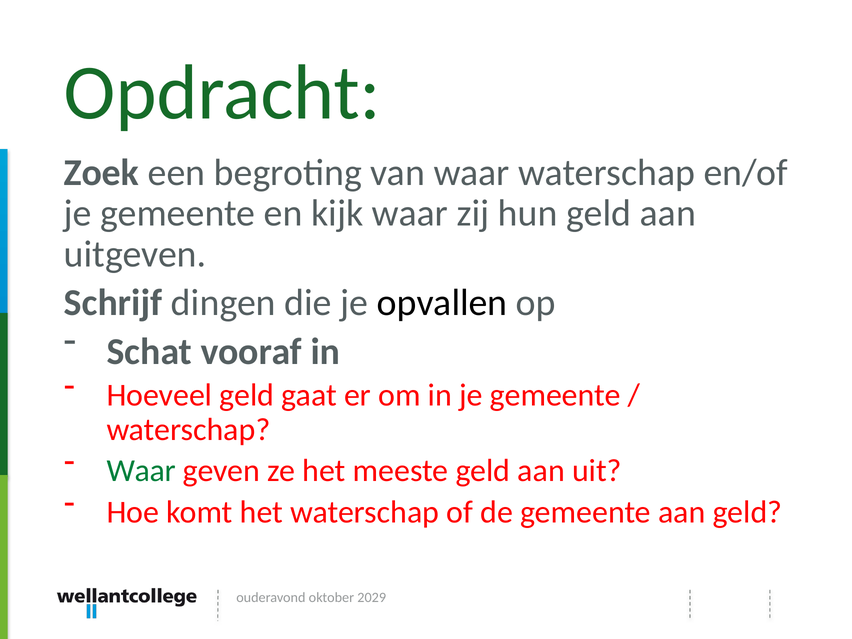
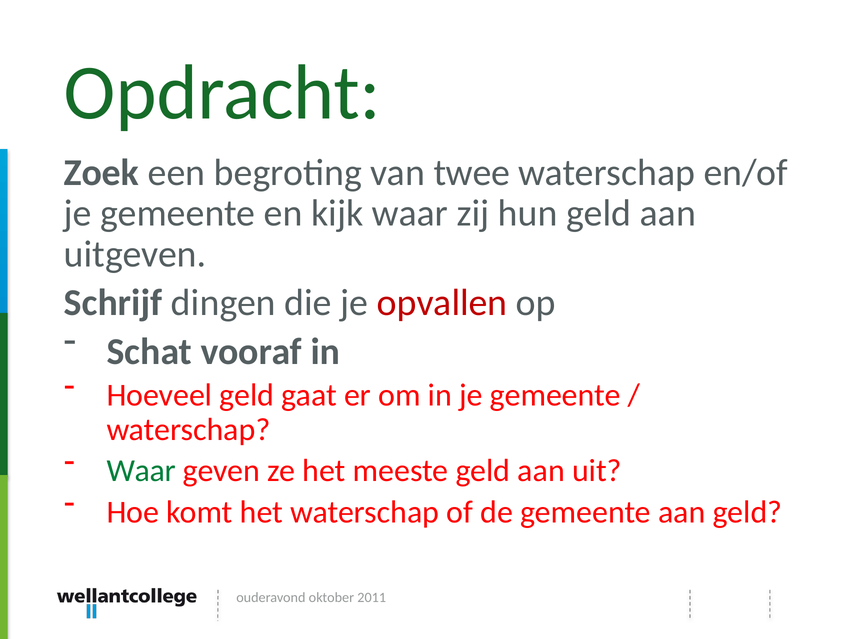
van waar: waar -> twee (472, 173)
opvallen colour: black -> red (442, 303)
2029: 2029 -> 2011 (372, 597)
